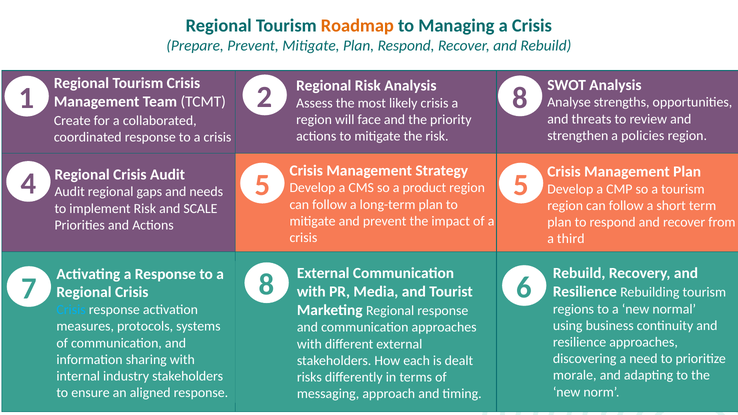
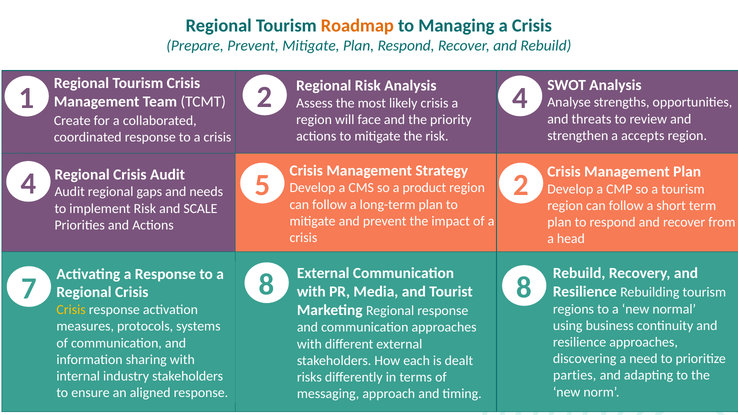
2 8: 8 -> 4 (520, 98)
policies: policies -> accepts (643, 136)
5 5: 5 -> 2 (521, 185)
third: third -> head (571, 239)
8 6: 6 -> 8 (524, 288)
Crisis colour: light blue -> yellow (71, 310)
morale: morale -> parties (575, 376)
